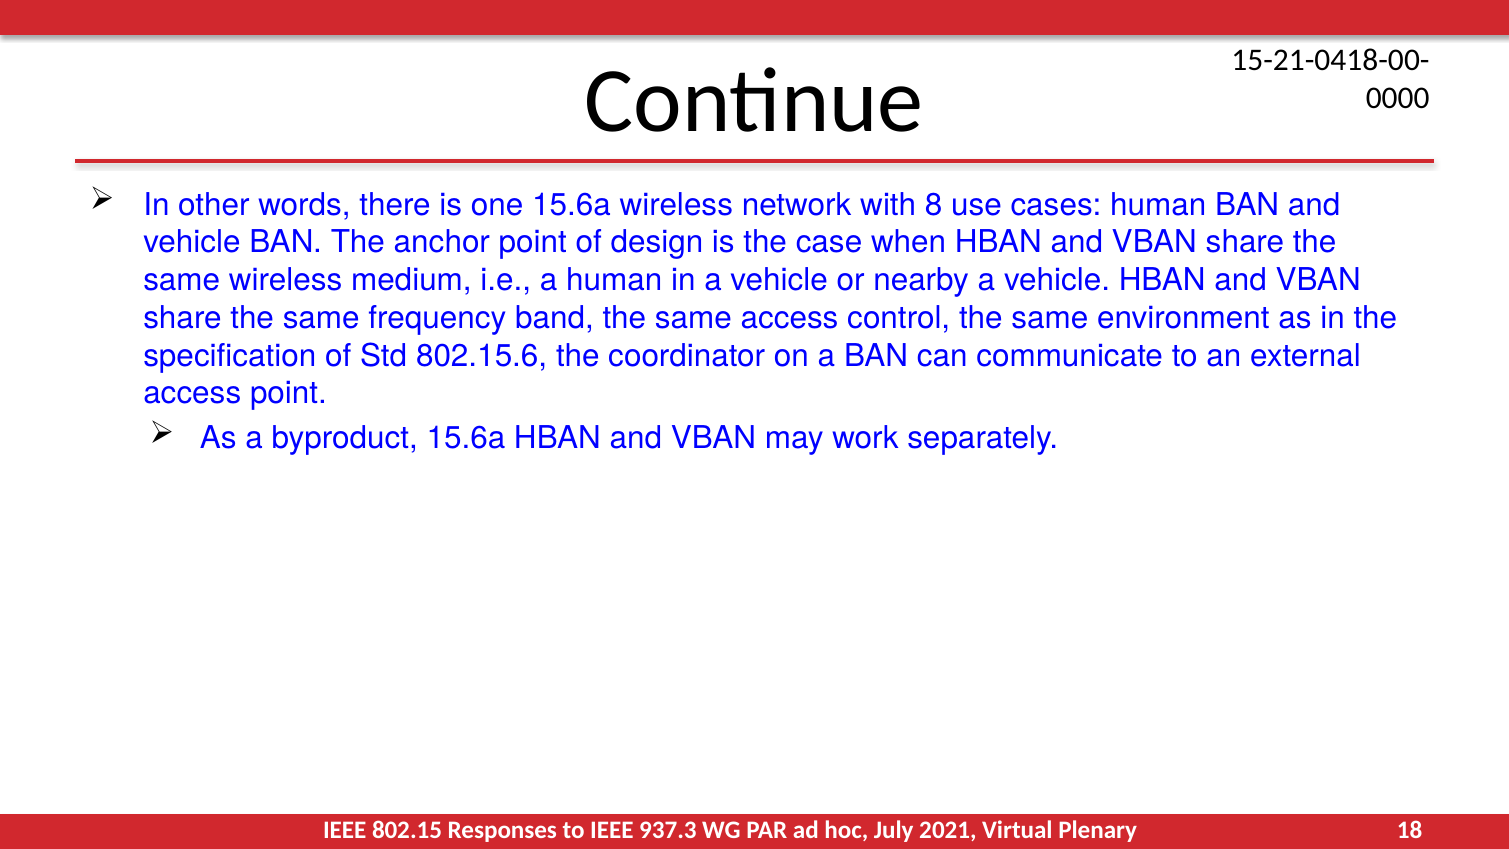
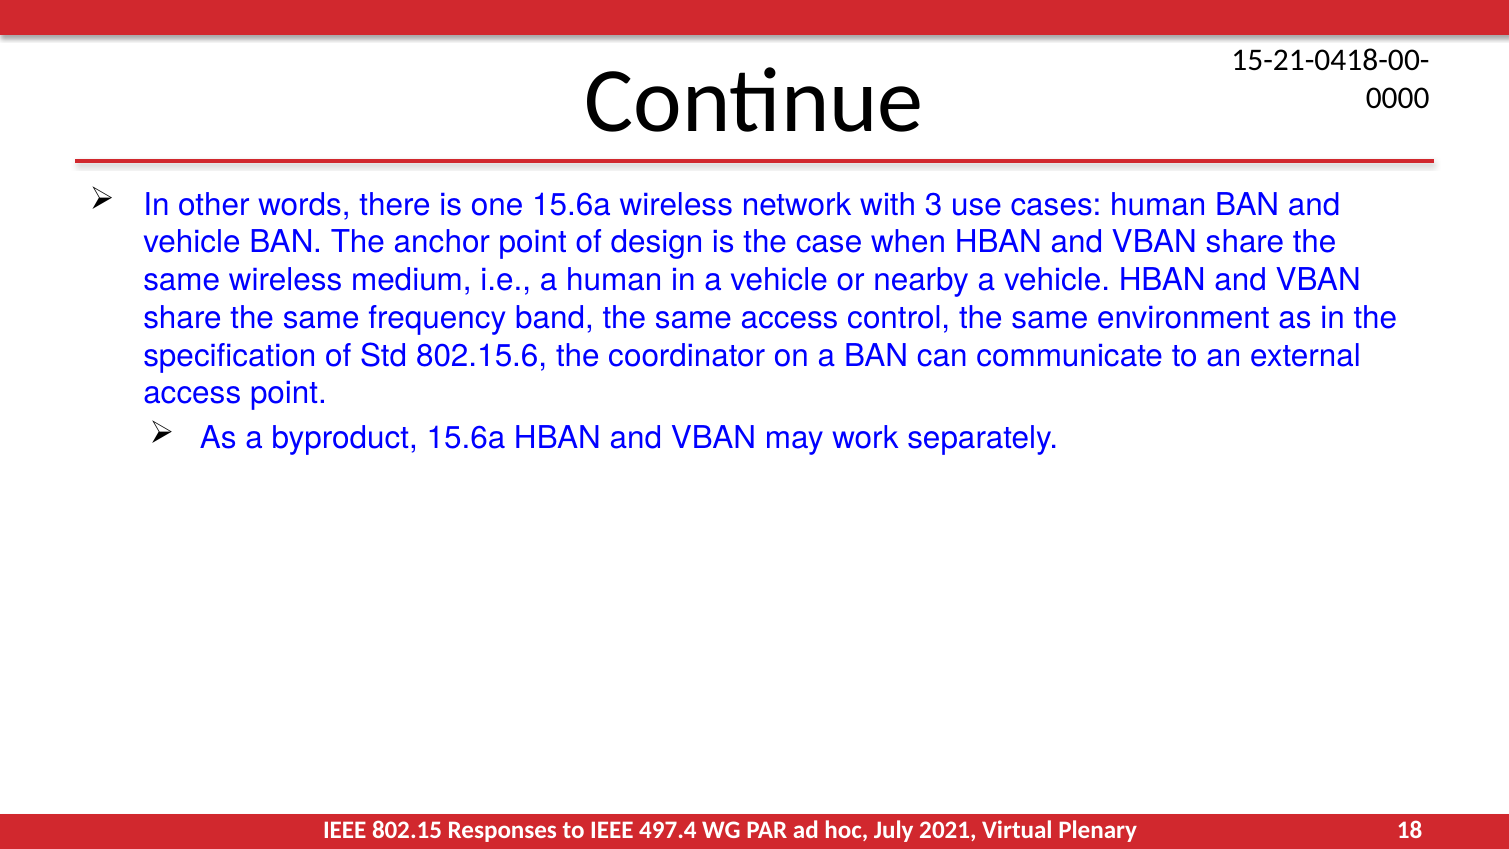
8: 8 -> 3 (934, 205)
937.3: 937.3 -> 497.4 (668, 830)
